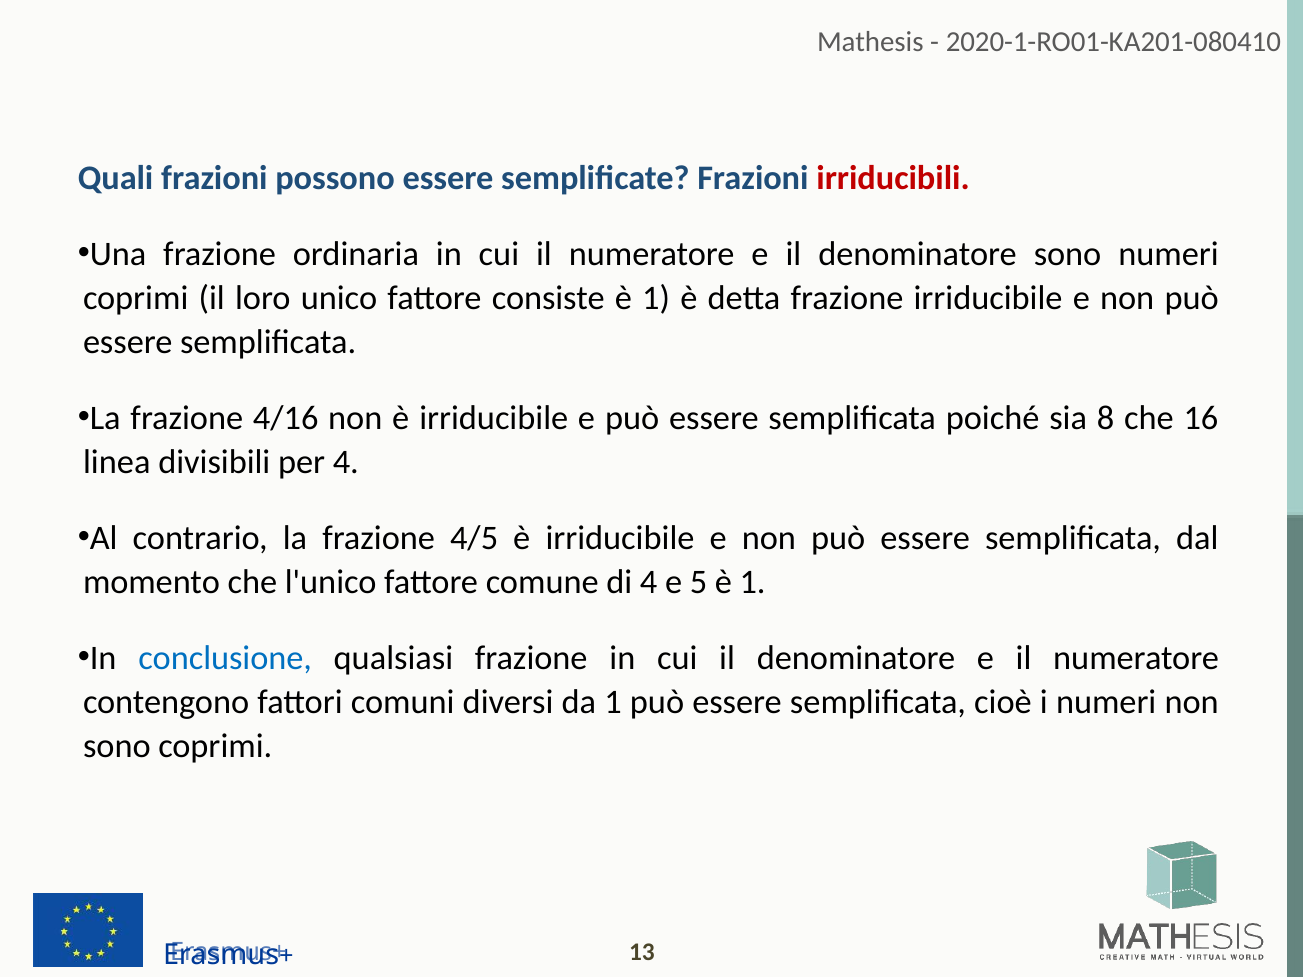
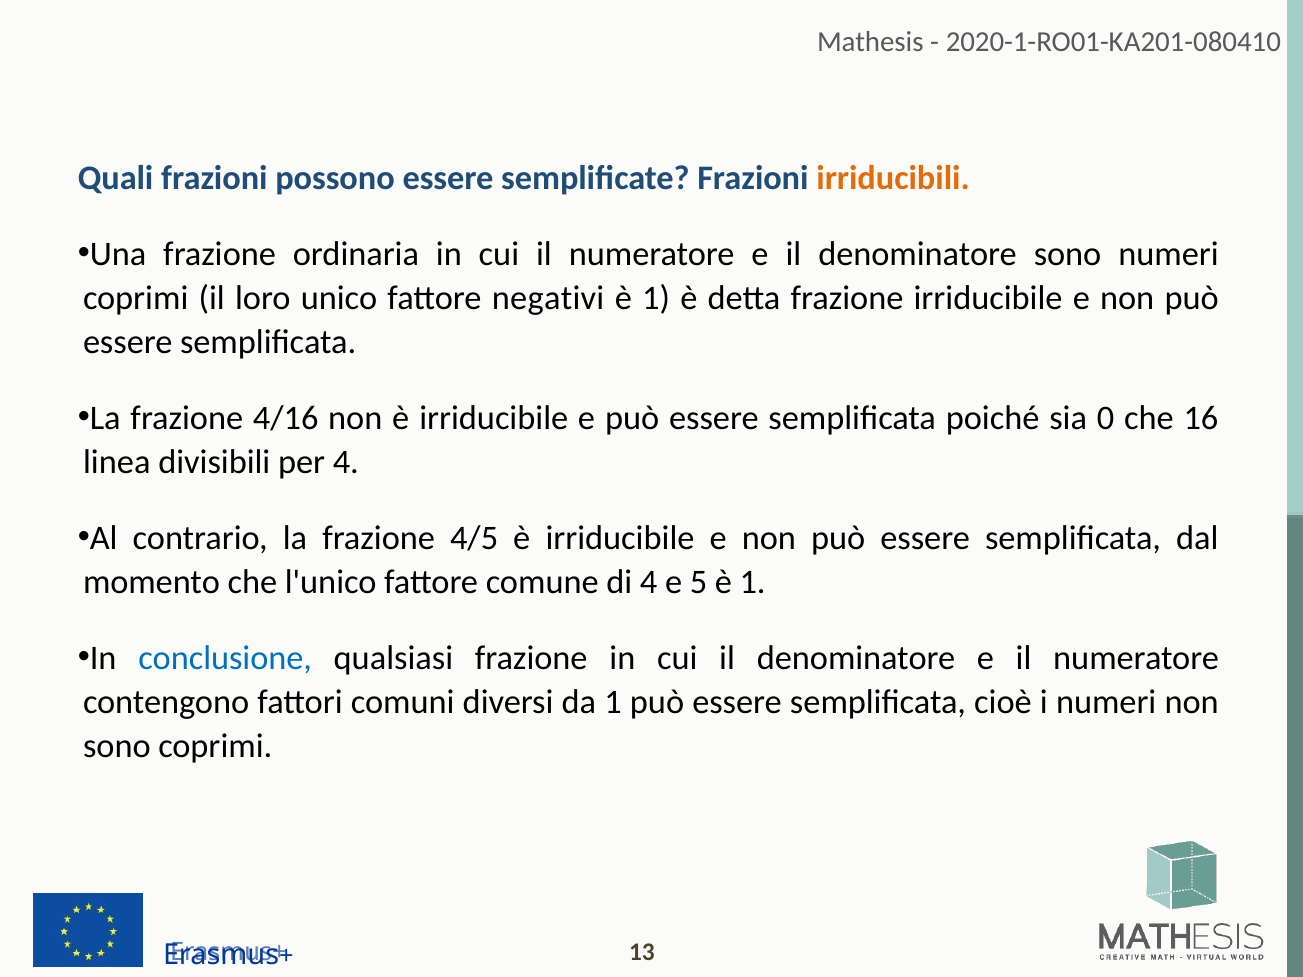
irriducibili colour: red -> orange (893, 178)
consiste: consiste -> negativi (548, 298)
8: 8 -> 0 (1106, 418)
